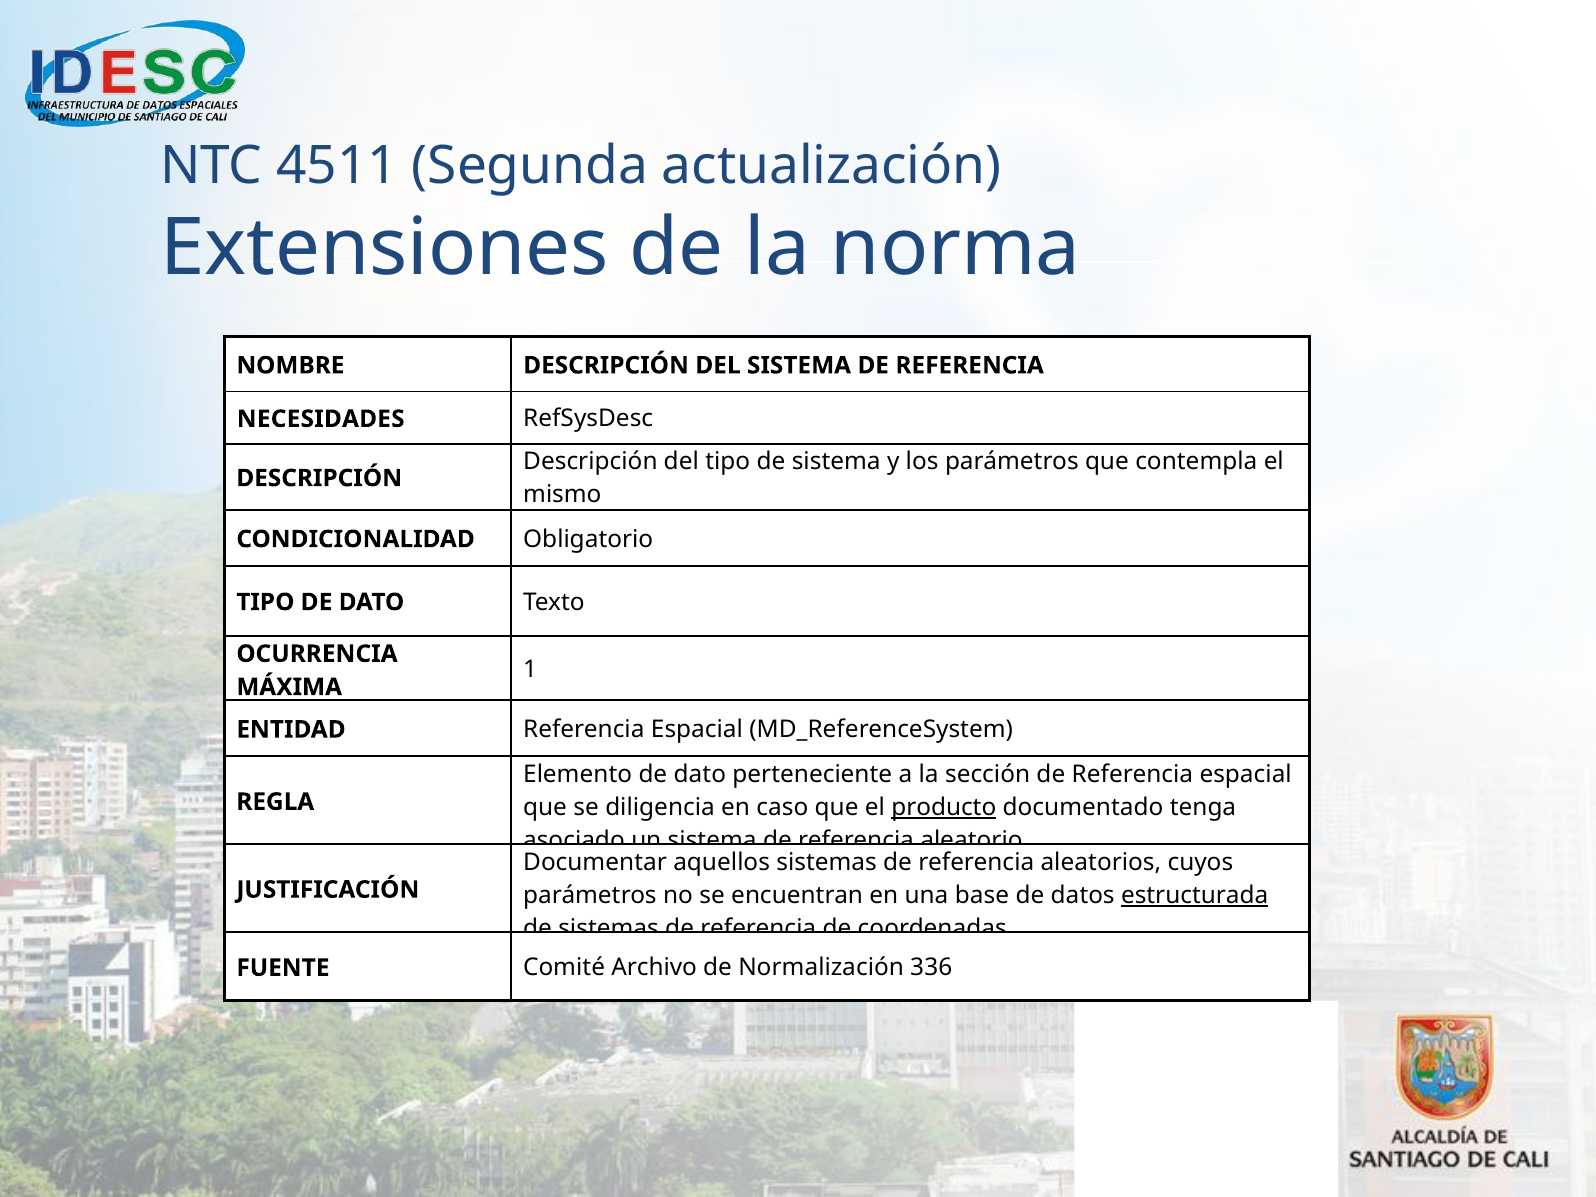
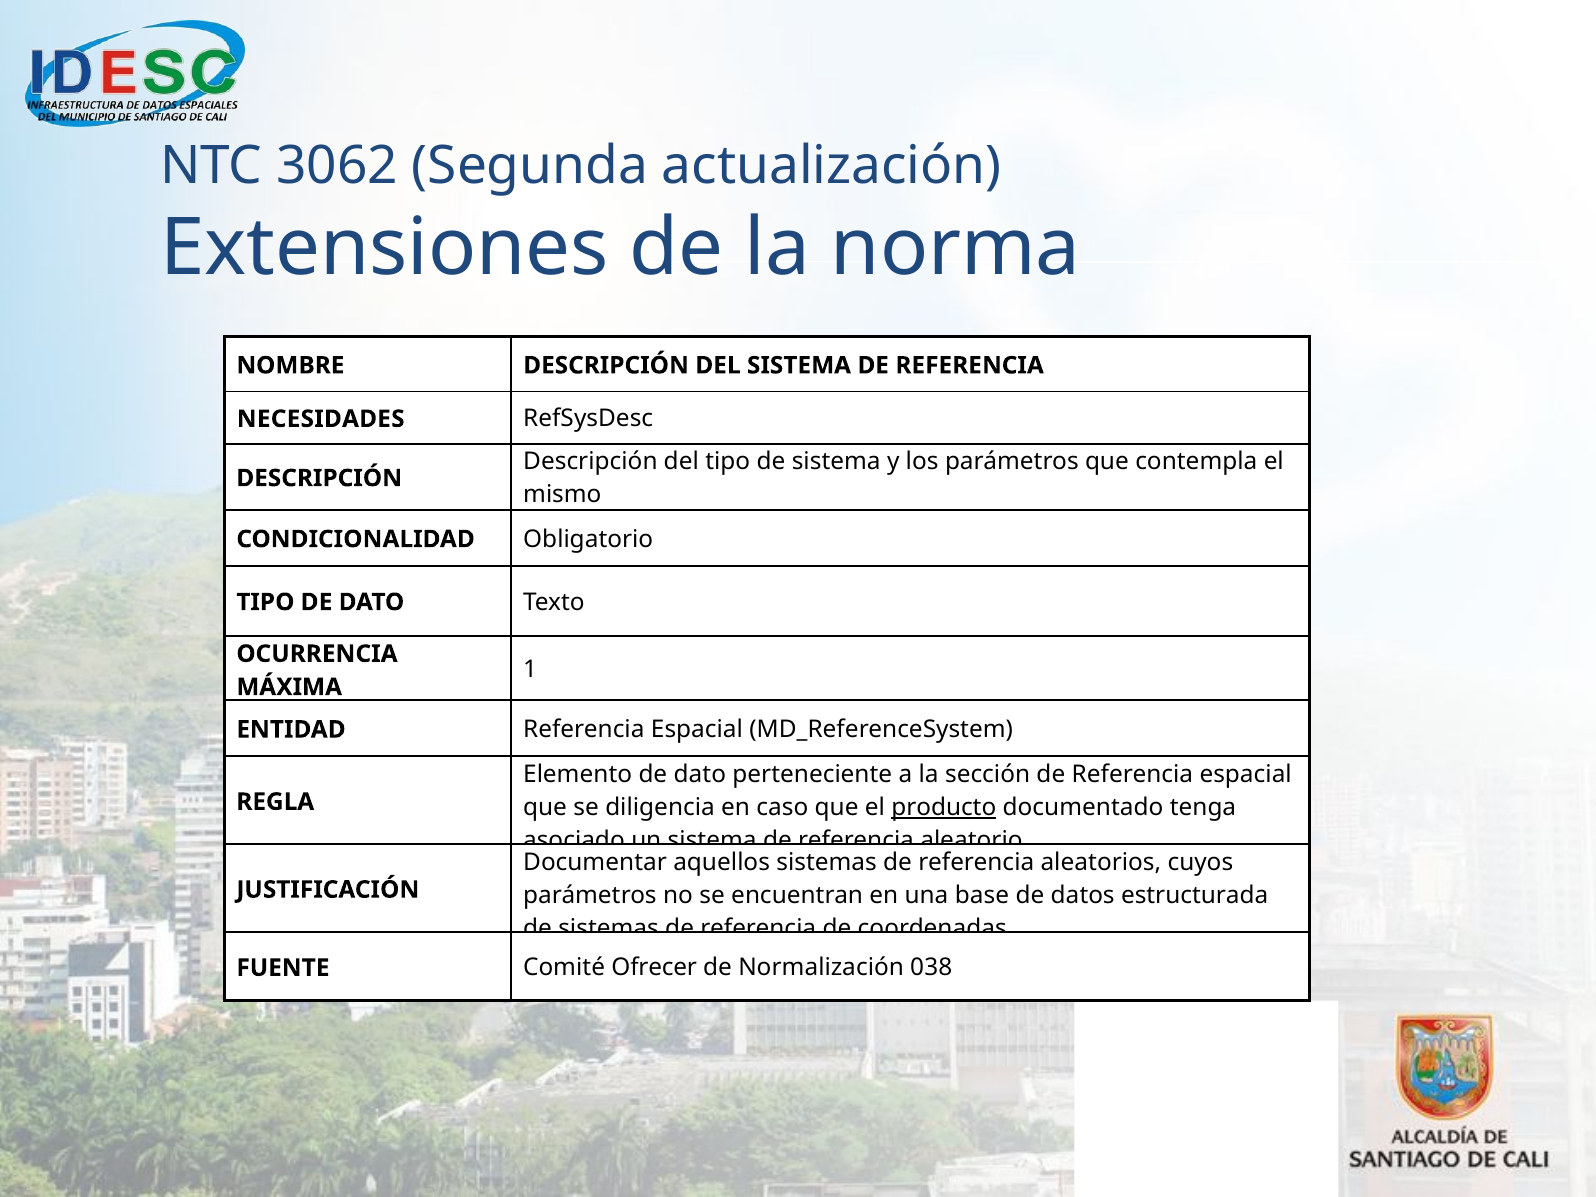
4511: 4511 -> 3062 (337, 166)
estructurada underline: present -> none (1195, 896)
Archivo: Archivo -> Ofrecer (654, 968)
336: 336 -> 038 (931, 968)
